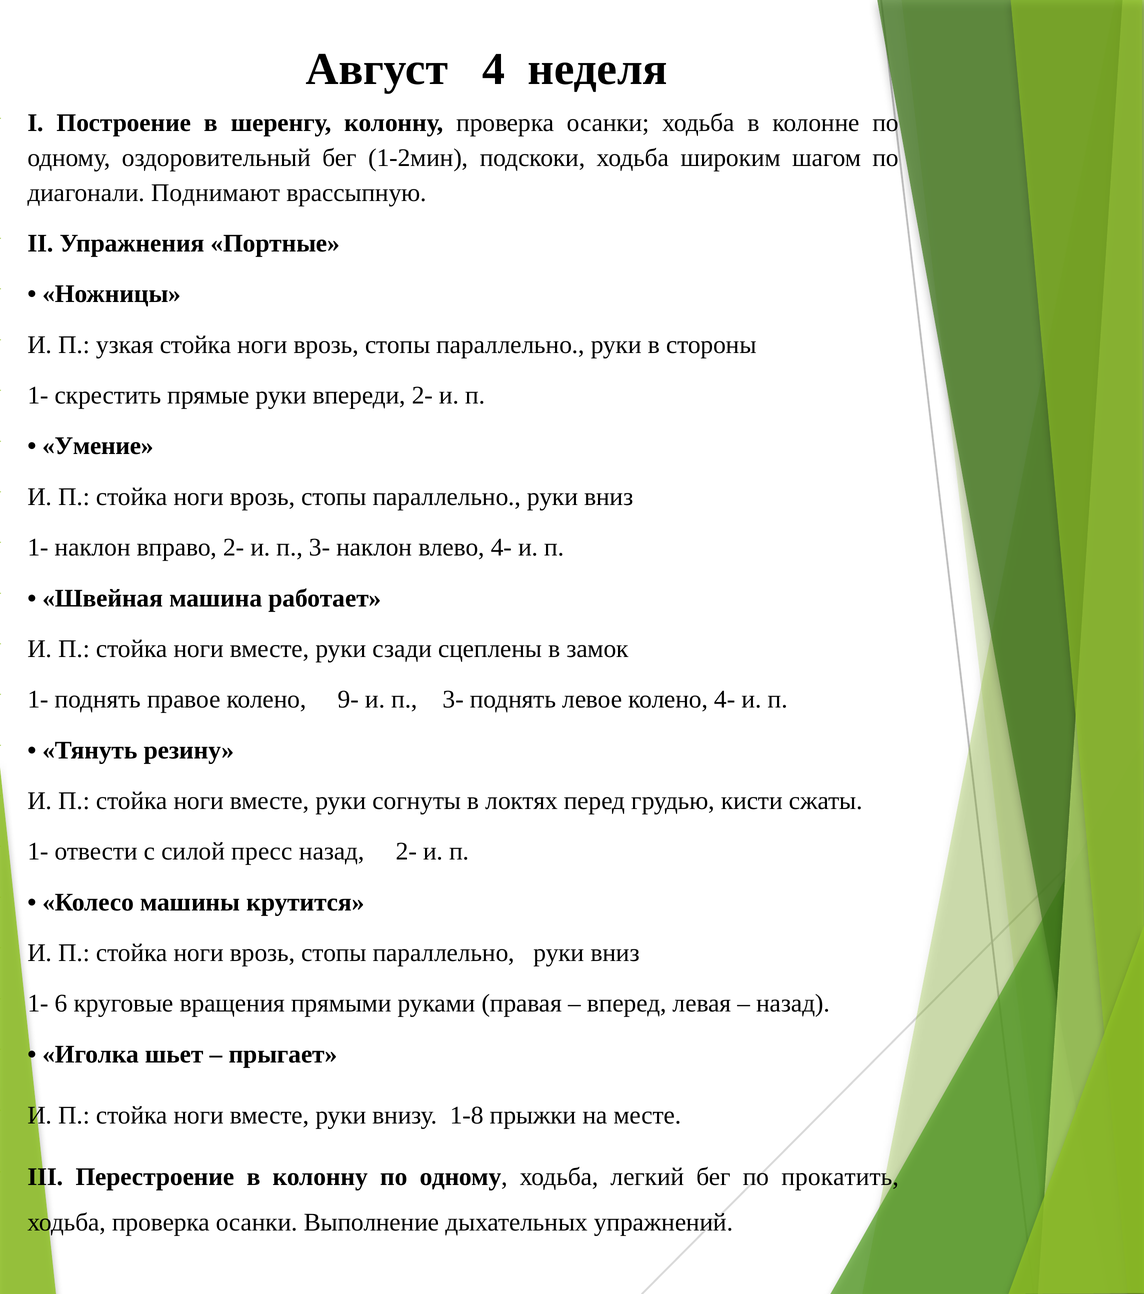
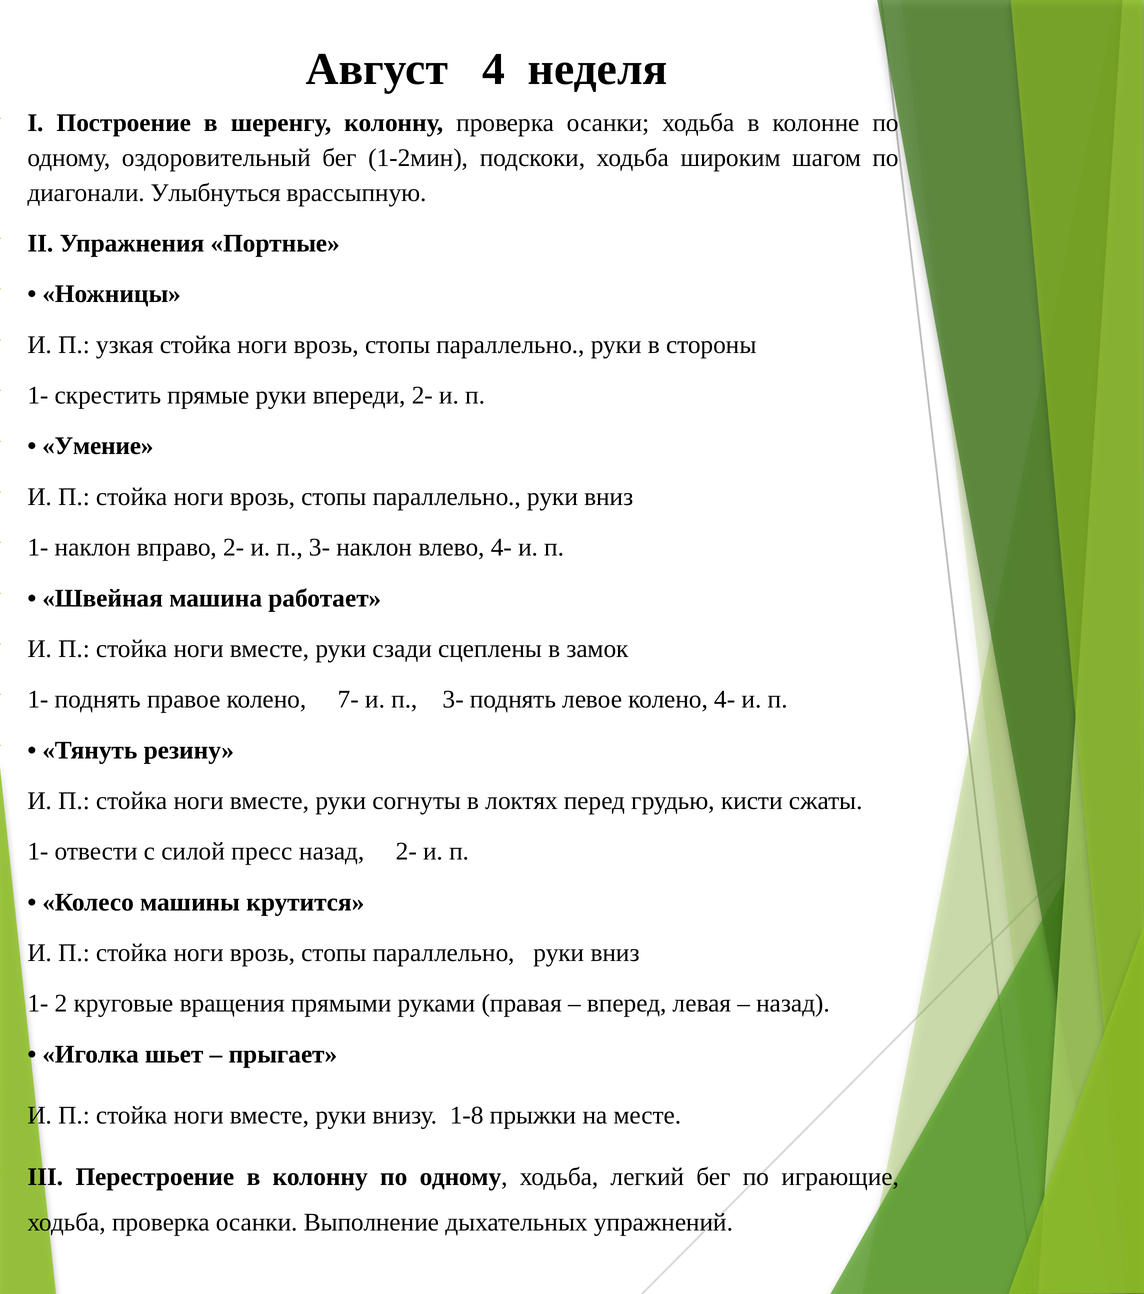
Поднимают: Поднимают -> Улыбнуться (216, 193)
9-: 9- -> 7- (348, 700)
6: 6 -> 2 (61, 1004)
прокатить: прокатить -> играющие (840, 1178)
